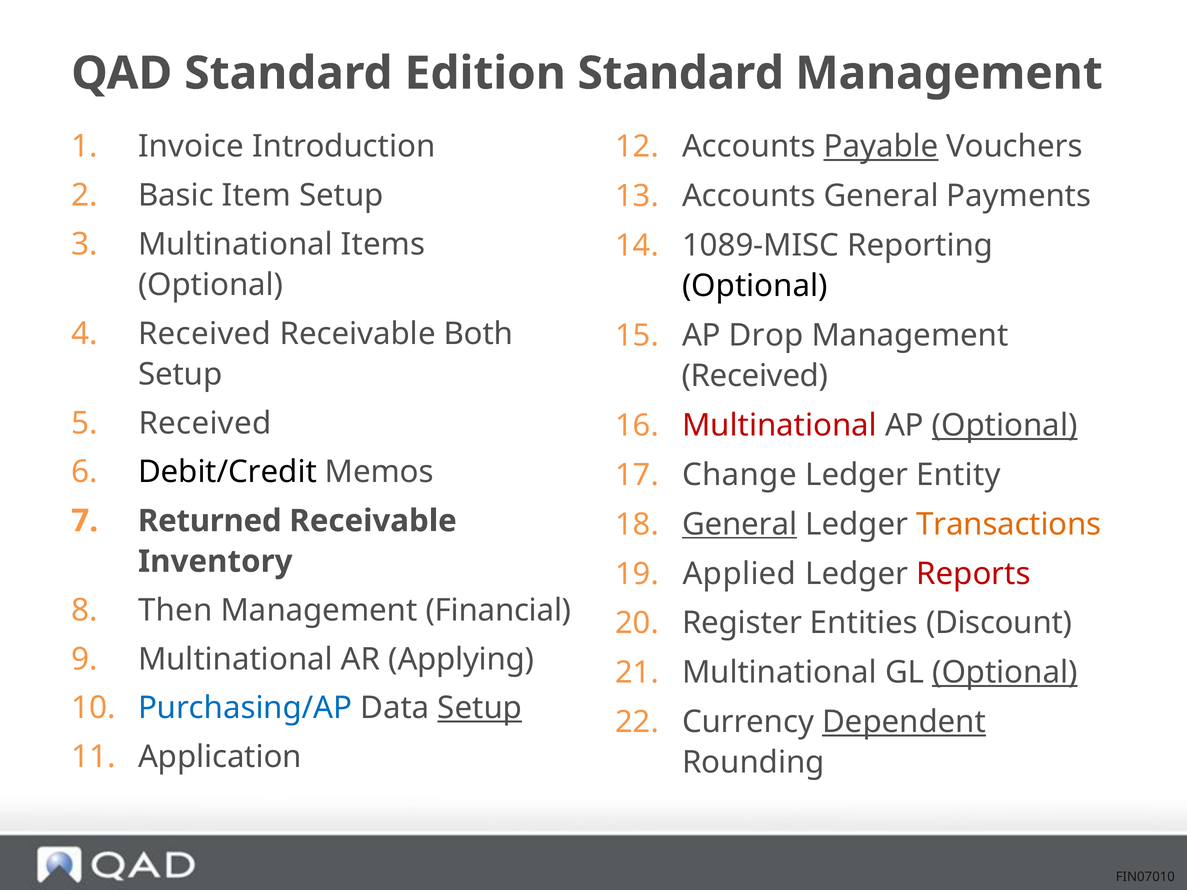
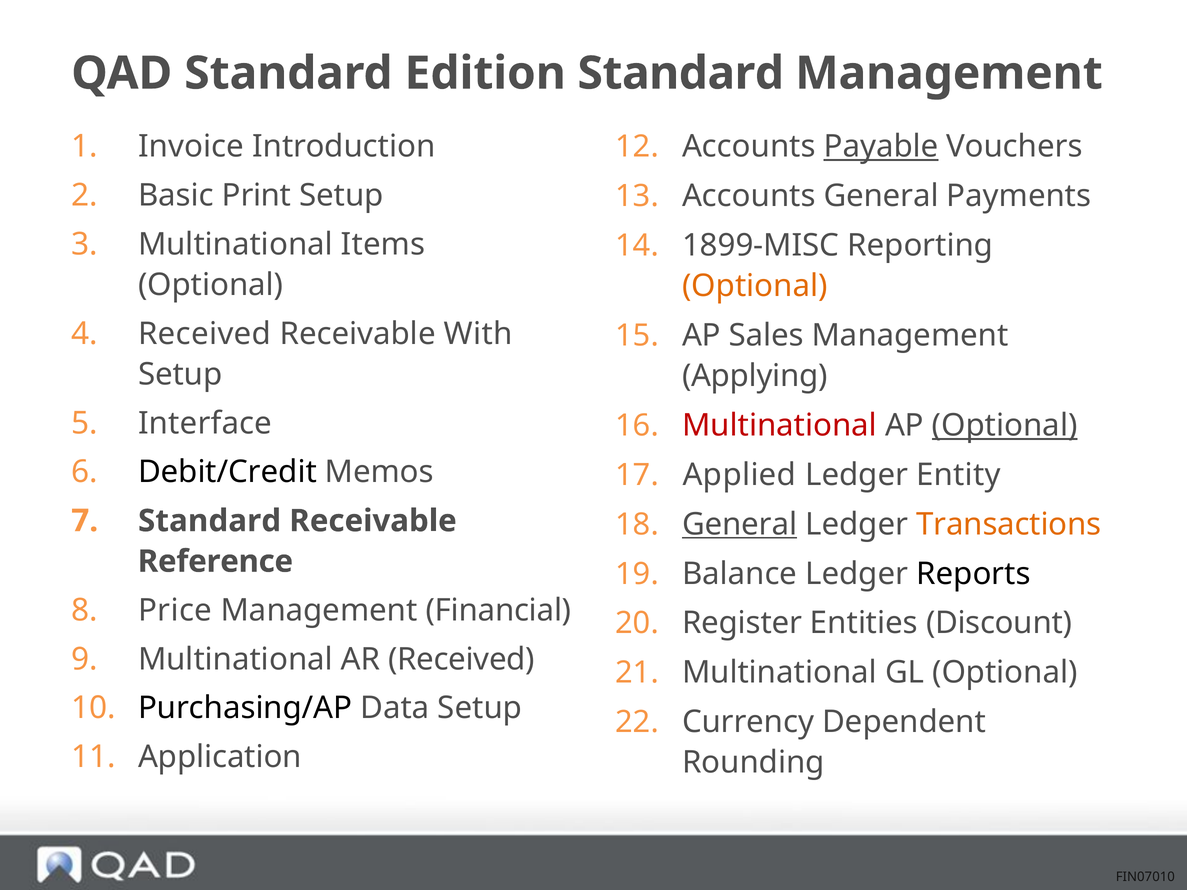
Item: Item -> Print (257, 196)
1089-MISC: 1089-MISC -> 1899-MISC (761, 246)
Optional colour: black -> orange (755, 286)
Both: Both -> With (478, 334)
Drop: Drop -> Sales (766, 336)
Received: Received -> Applying (755, 376)
Received: Received -> Interface (205, 423)
Change: Change -> Applied (739, 475)
Returned: Returned -> Standard (210, 521)
Inventory: Inventory -> Reference (215, 562)
Applied: Applied -> Balance (740, 574)
Reports colour: red -> black (973, 574)
Then: Then -> Price (175, 611)
AR Applying: Applying -> Received (461, 659)
Optional underline: present -> none (1005, 673)
Purchasing/AP colour: blue -> black (245, 708)
Setup underline: present -> none (480, 708)
Dependent underline: present -> none (904, 722)
